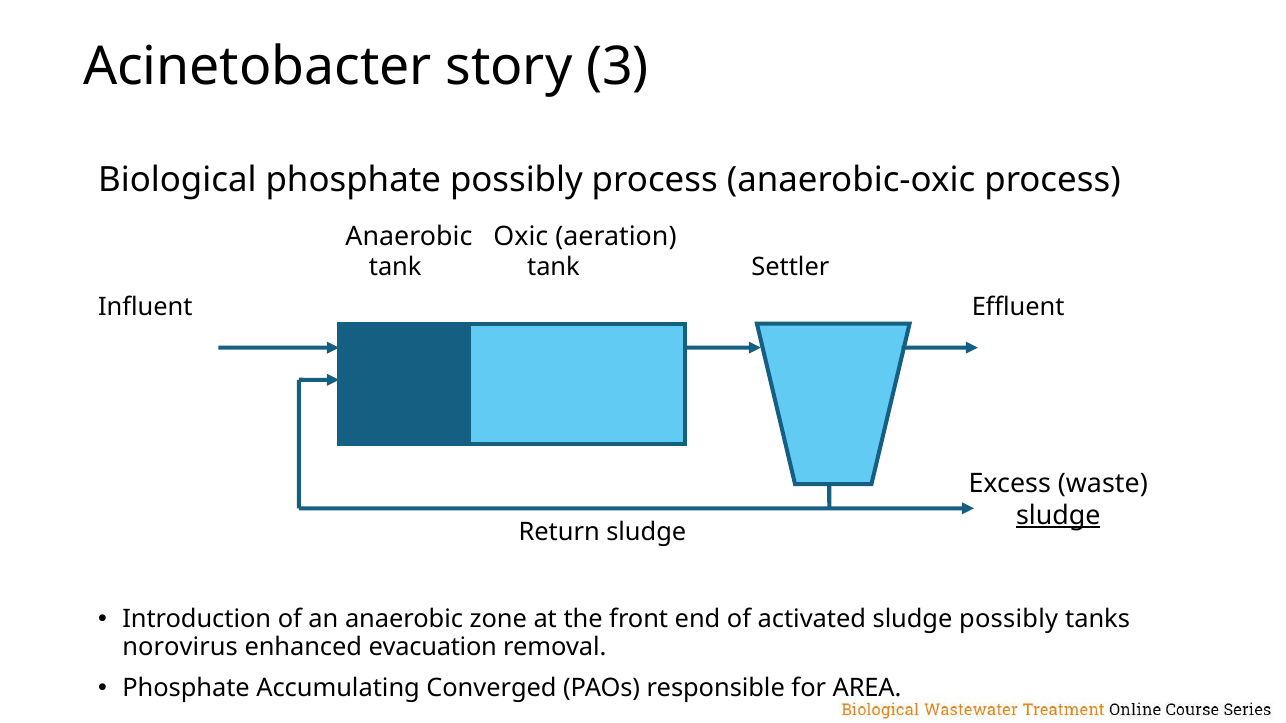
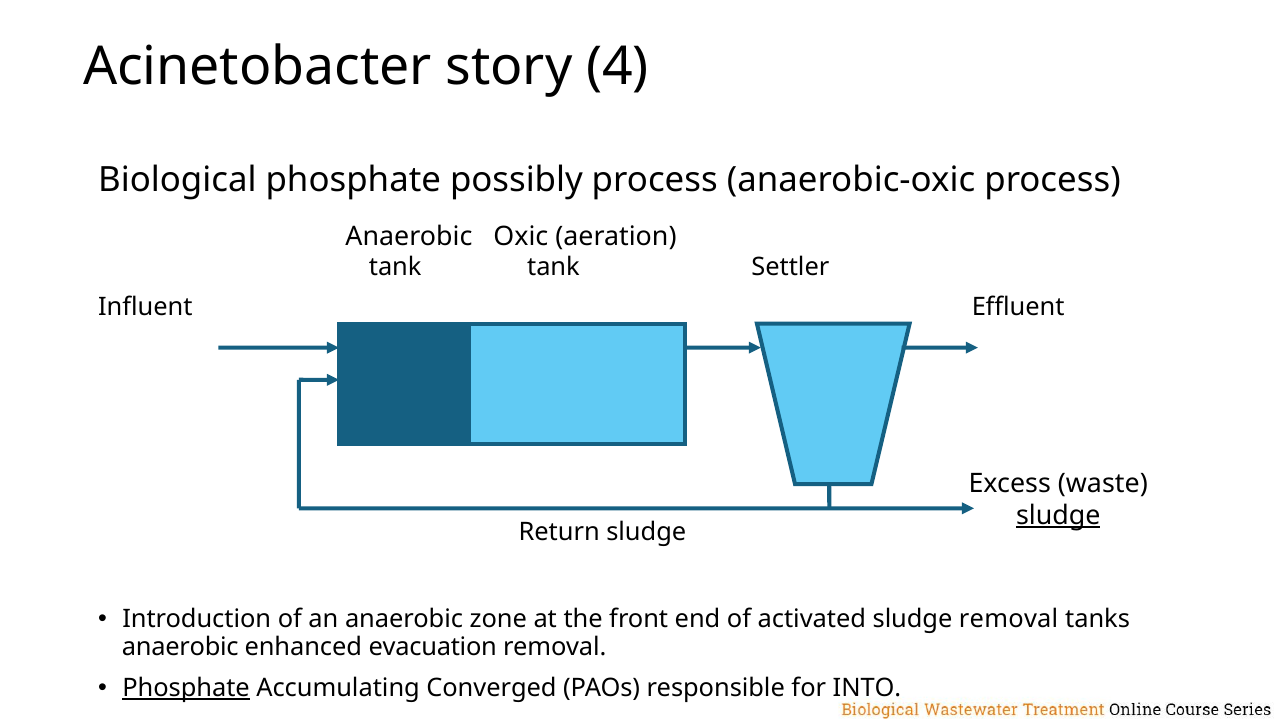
3: 3 -> 4 (618, 67)
sludge possibly: possibly -> removal (1009, 620)
norovirus: norovirus -> anaerobic (180, 647)
Phosphate underline: none -> present (186, 688)
AREA: AREA -> INTO (867, 688)
